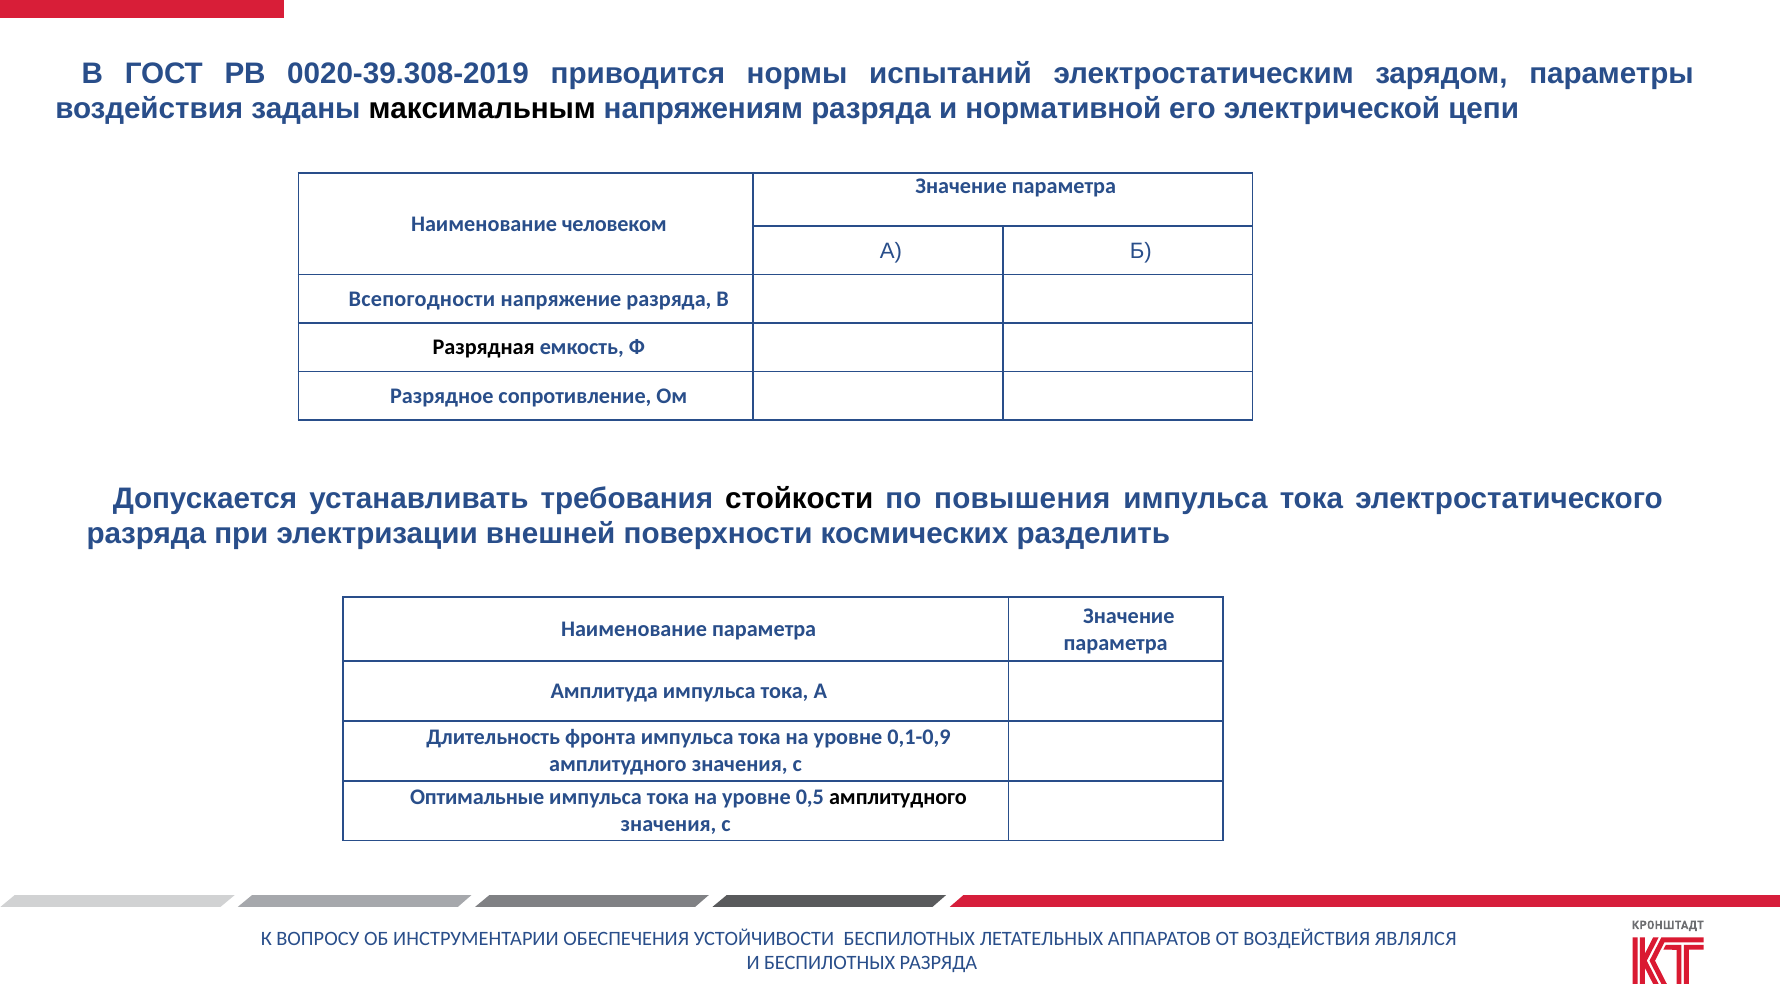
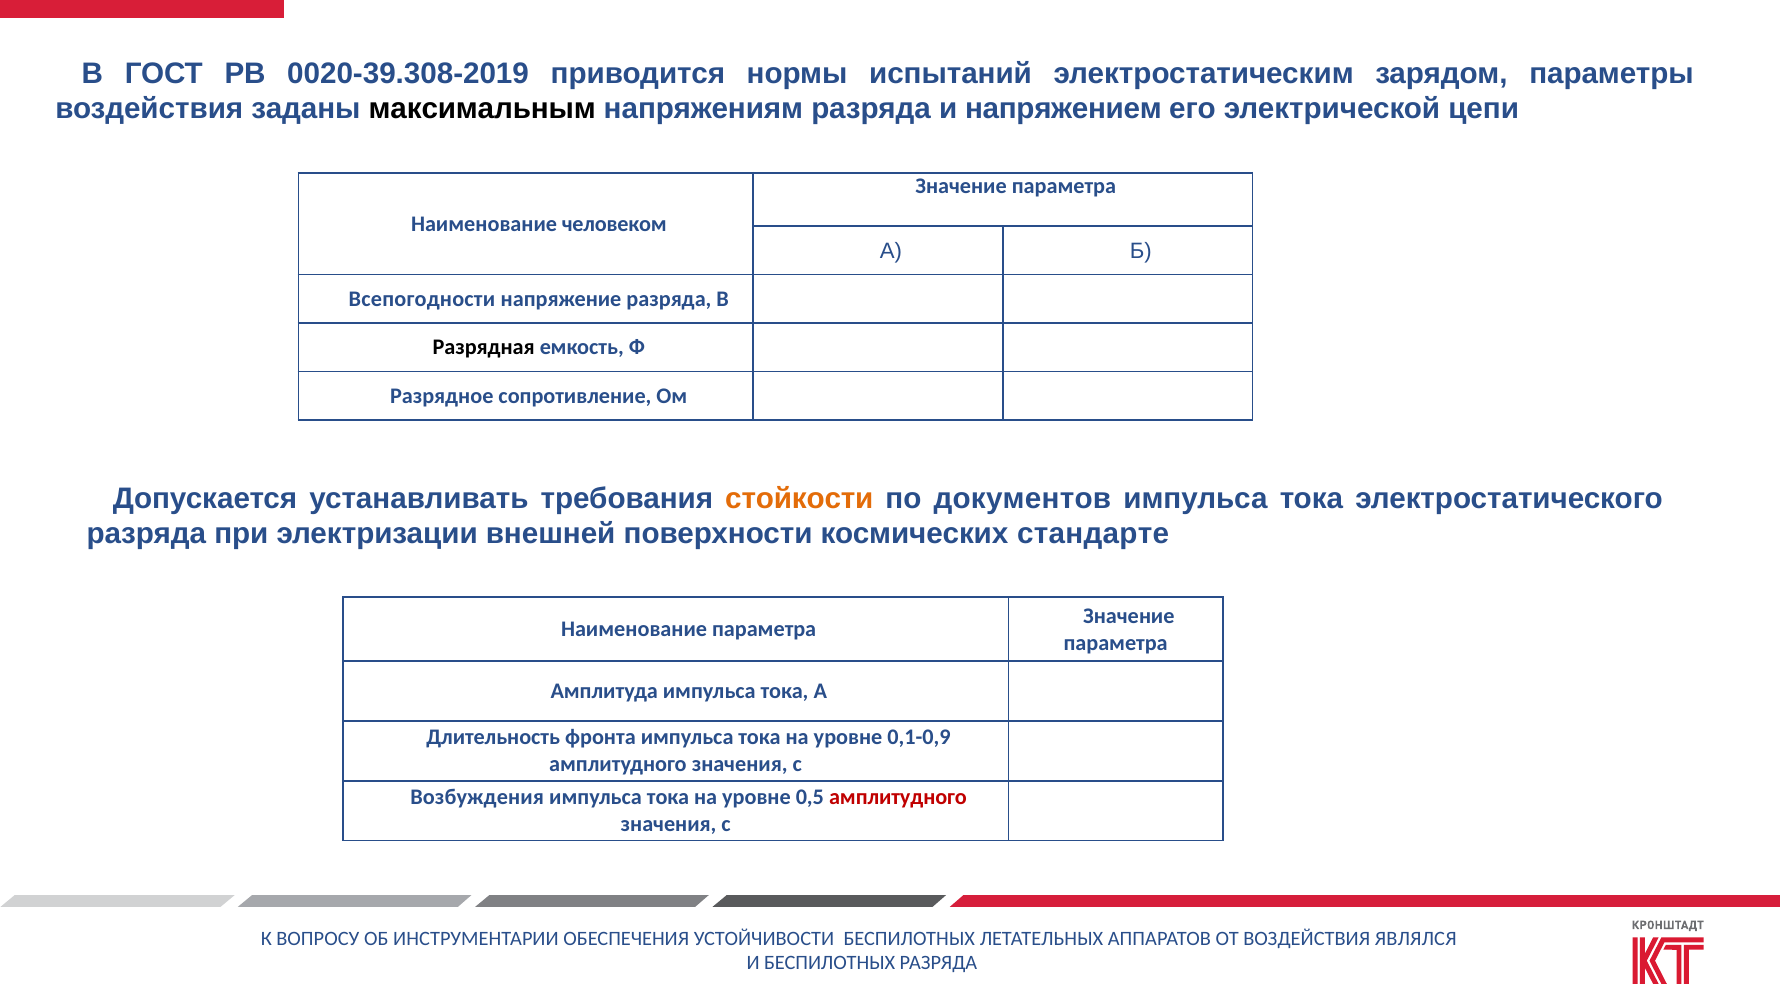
нормативной: нормативной -> напряжением (1063, 109)
стойкости colour: black -> orange (799, 499)
повышения: повышения -> документов (1022, 499)
разделить: разделить -> стандарте (1093, 534)
Оптимальные: Оптимальные -> Возбуждения (477, 797)
амплитудного colour: black -> red (898, 797)
